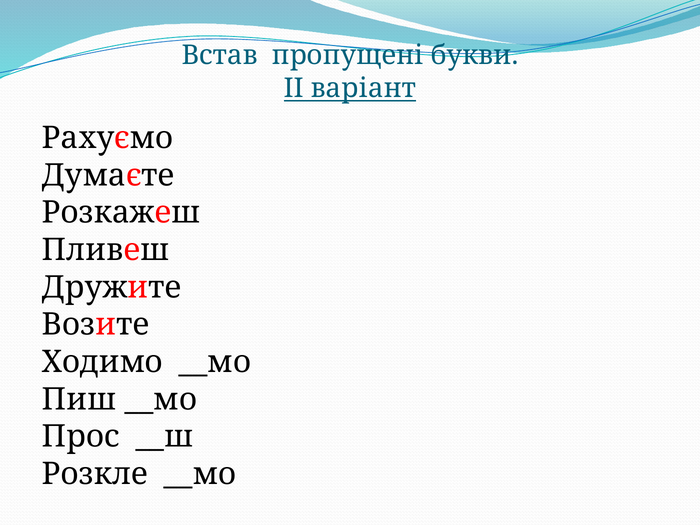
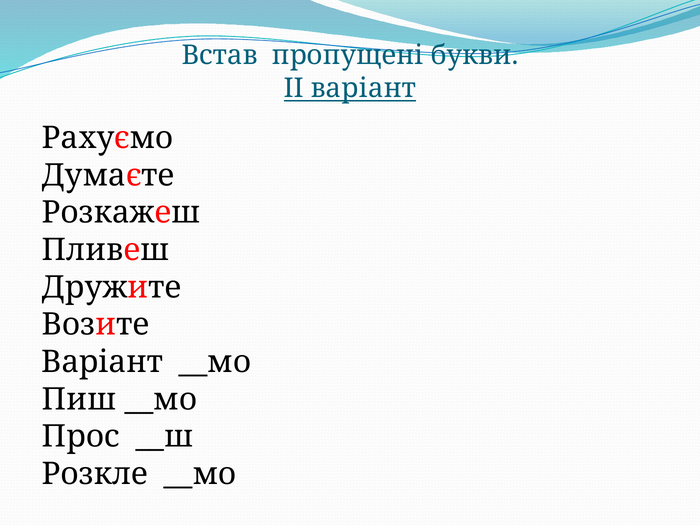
Ходимо: Ходимо -> Варіант (102, 362)
